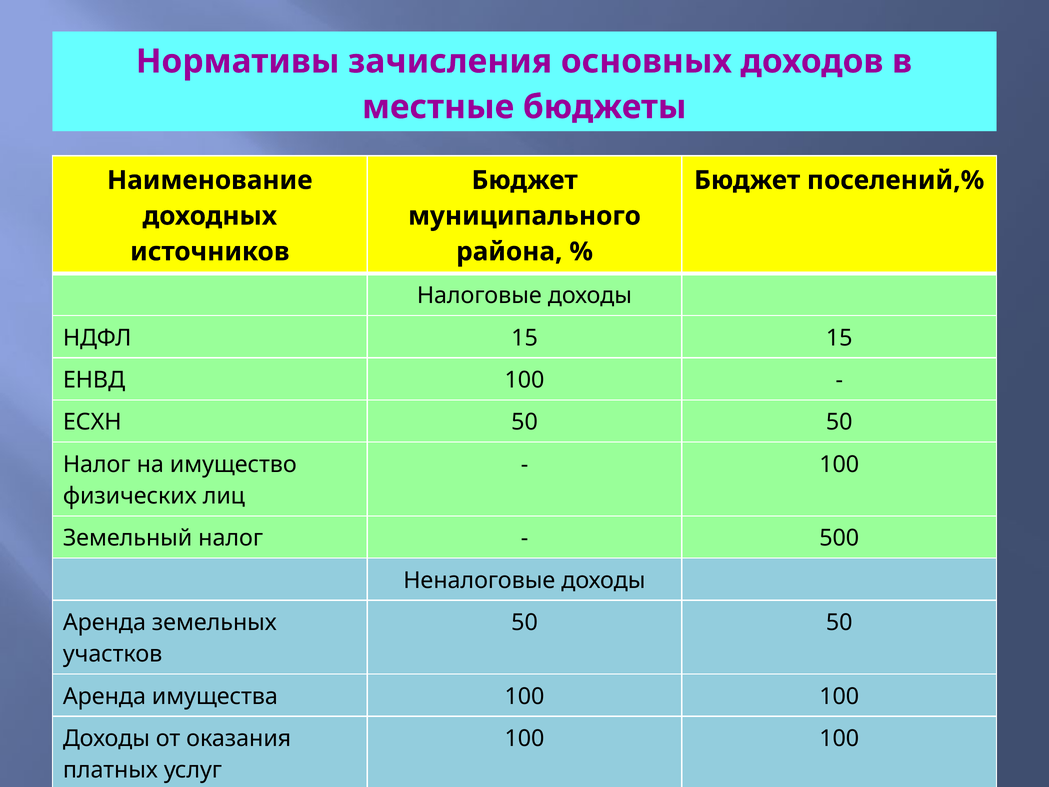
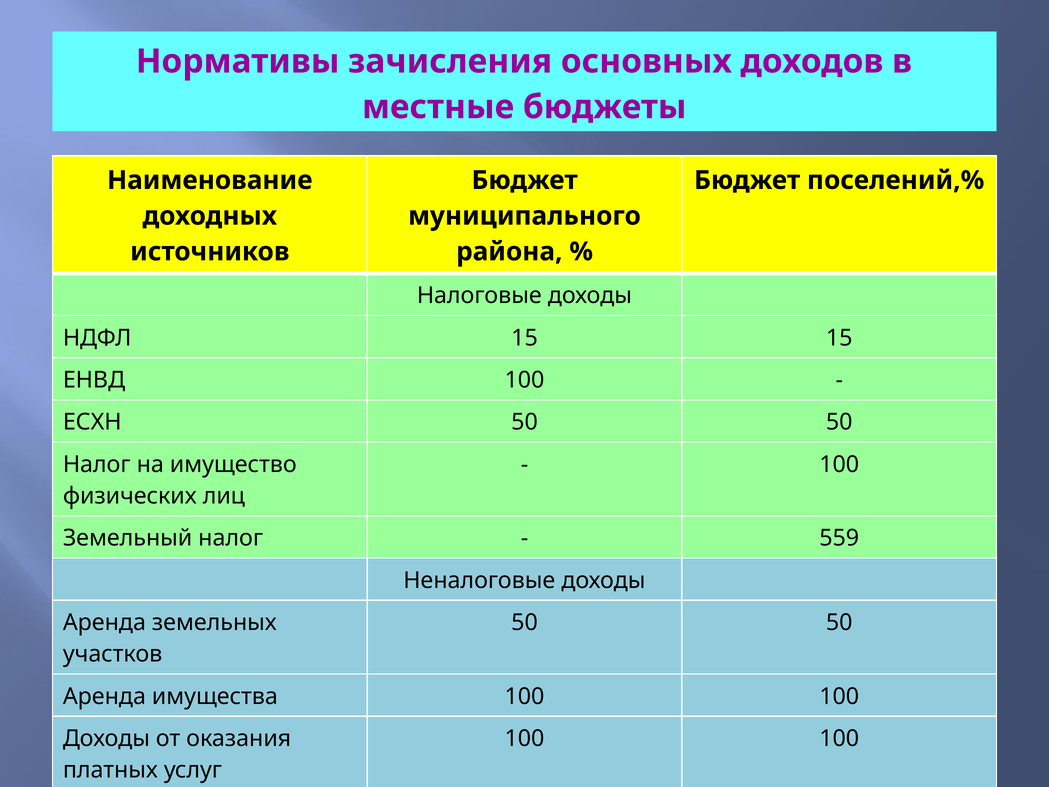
500: 500 -> 559 (839, 538)
